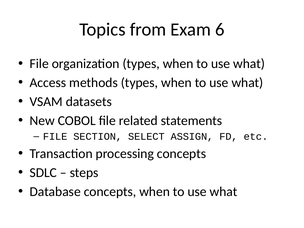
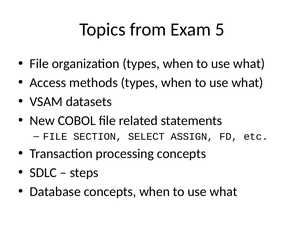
6: 6 -> 5 (220, 29)
